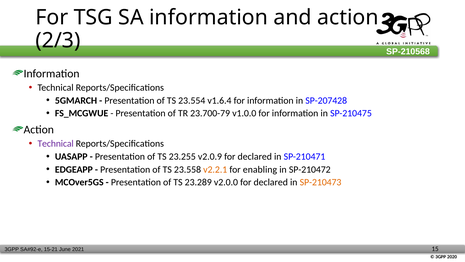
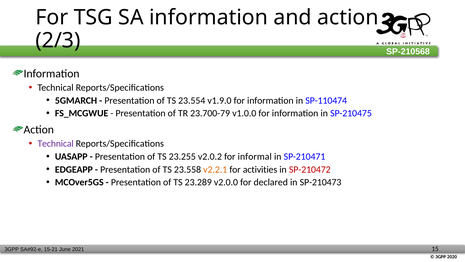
v1.6.4: v1.6.4 -> v1.9.0 (219, 100)
SP-207428: SP-207428 -> SP-110474 (326, 100)
v2.0.9: v2.0.9 -> v2.0.2 (210, 156)
declared: declared -> informal (255, 156)
enabling: enabling -> activities (260, 169)
SP-210472 colour: black -> red (310, 169)
SP-210473 colour: orange -> black (321, 182)
